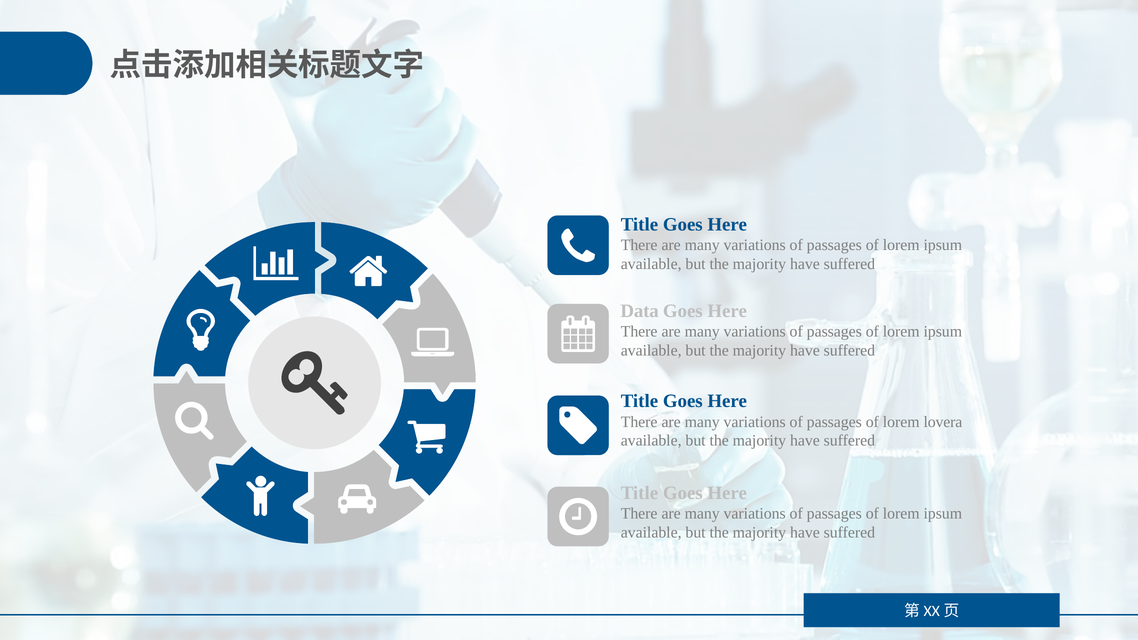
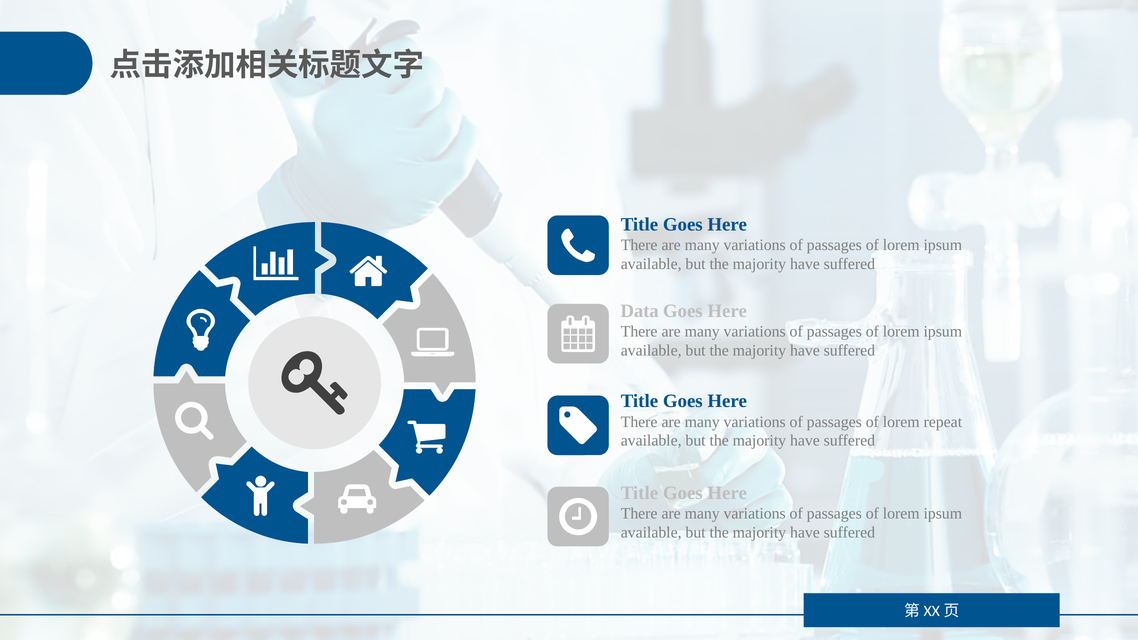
lovera: lovera -> repeat (943, 422)
